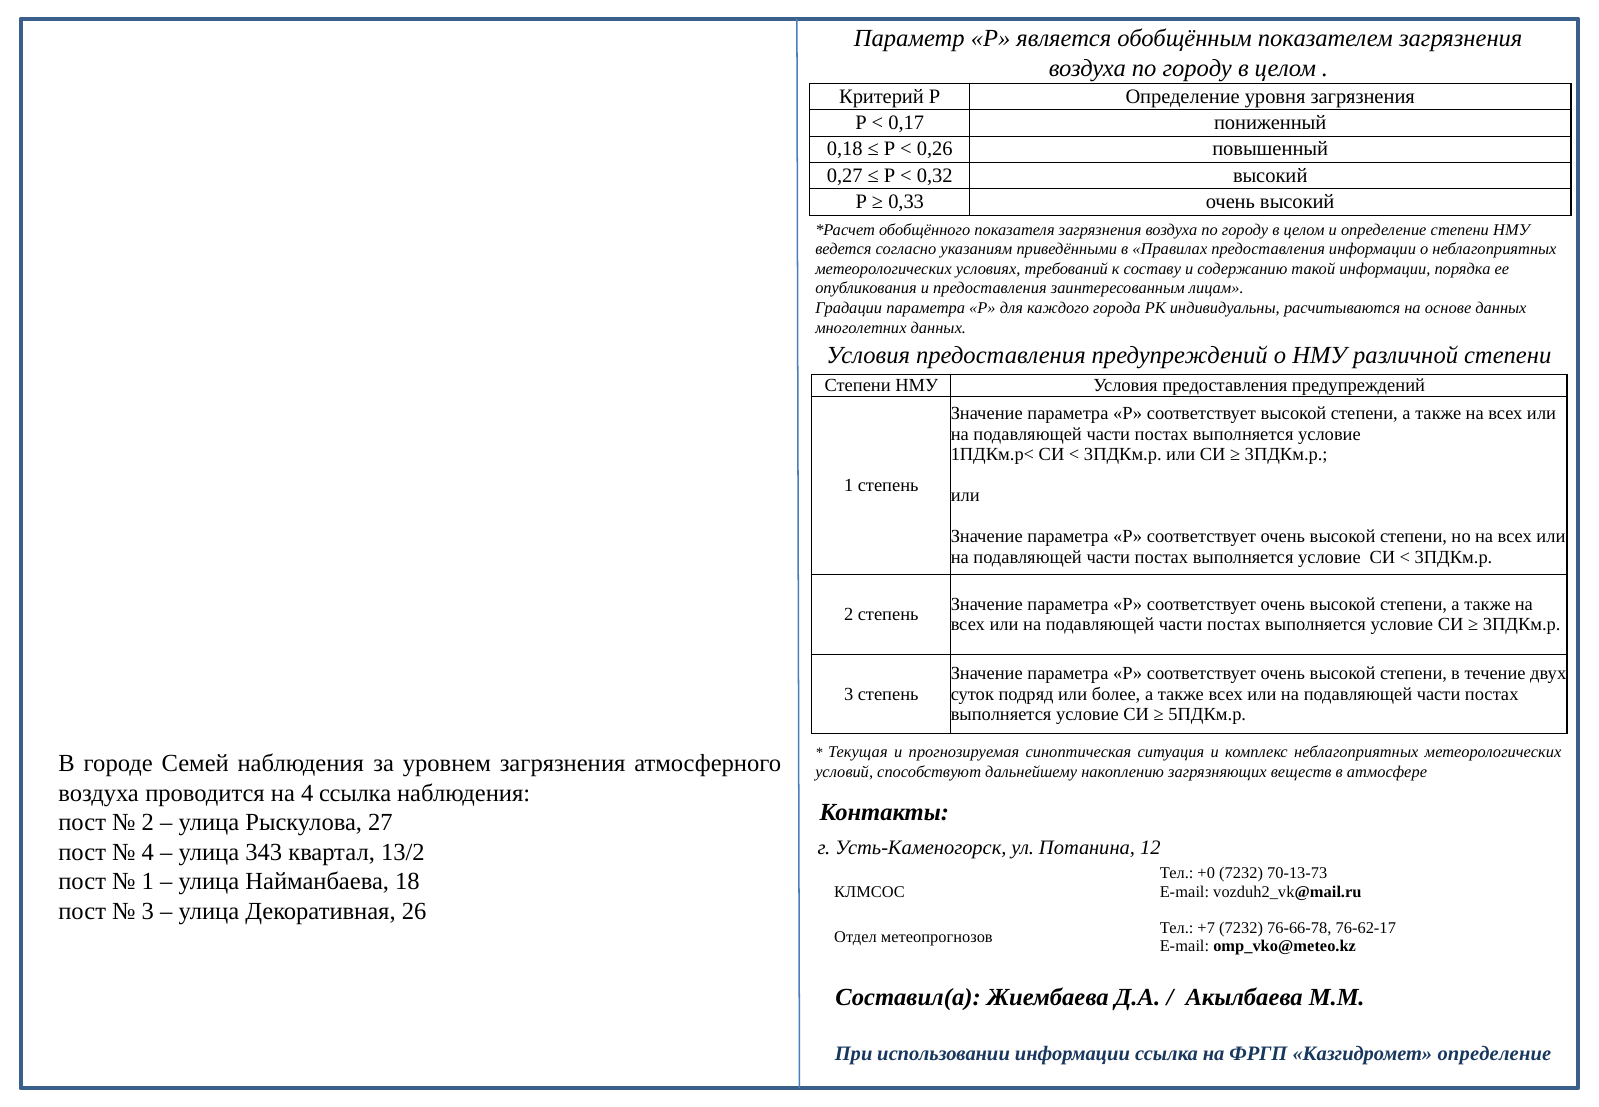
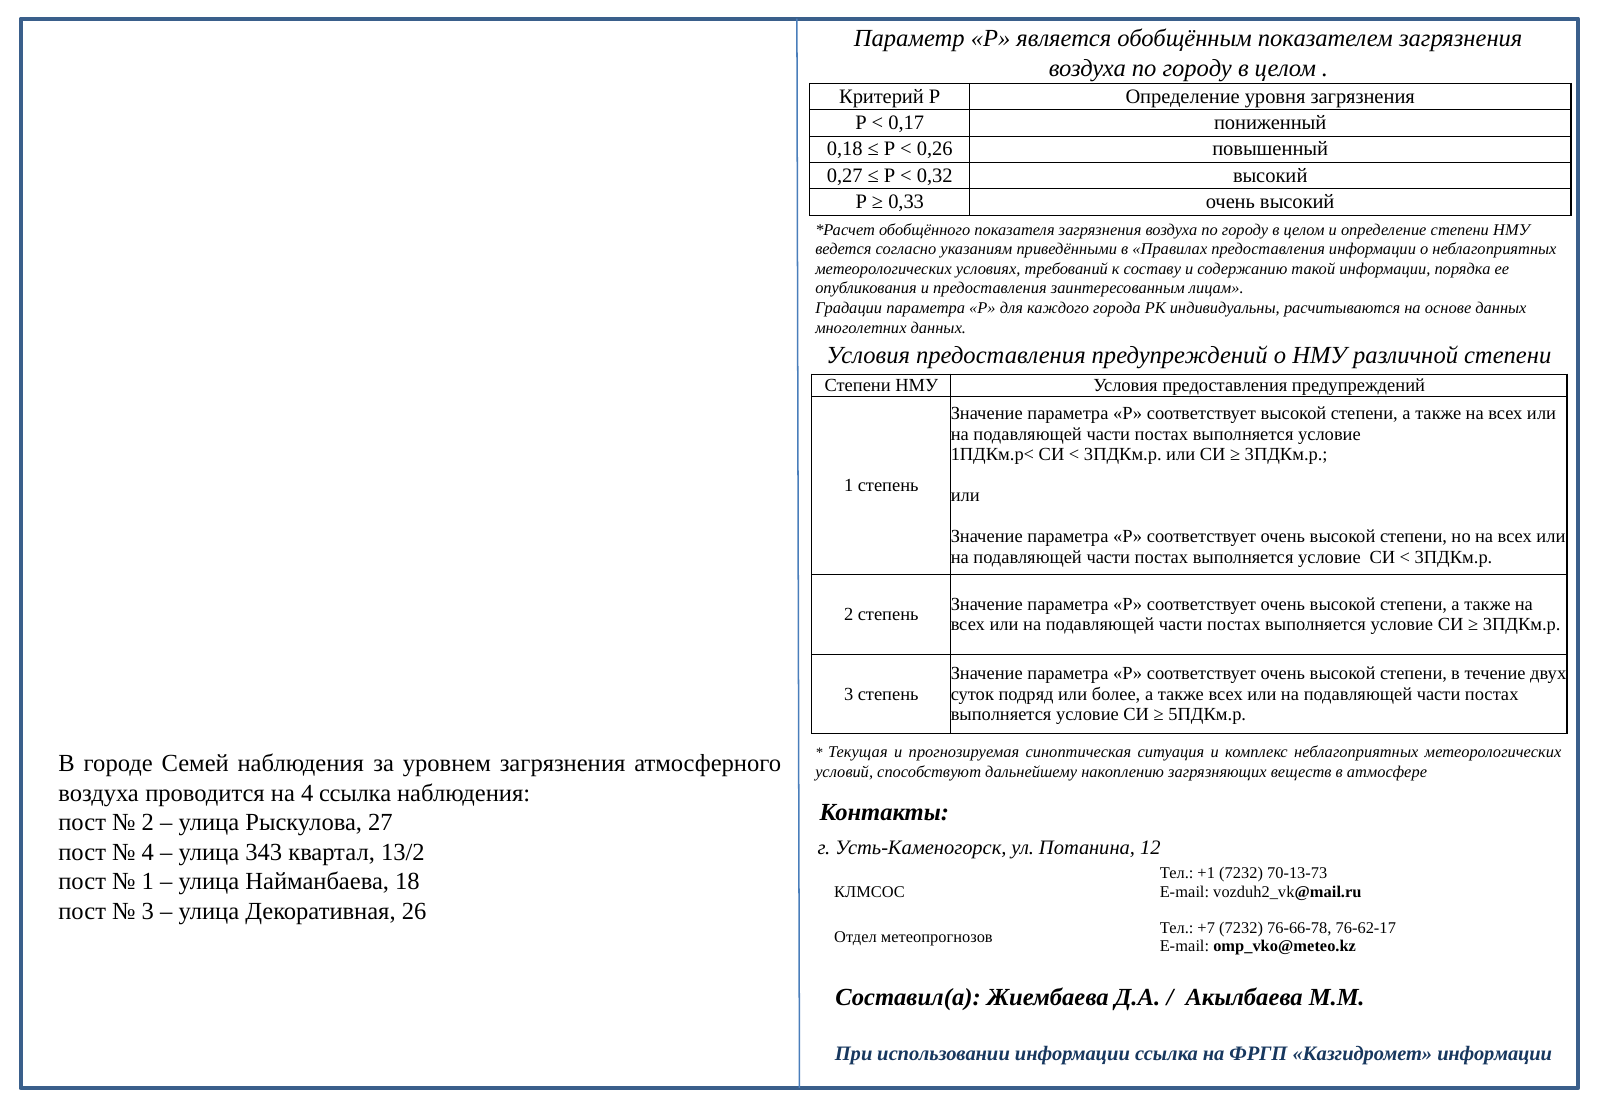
+0: +0 -> +1 (1206, 873)
Казгидромет определение: определение -> информации (1495, 1054)
